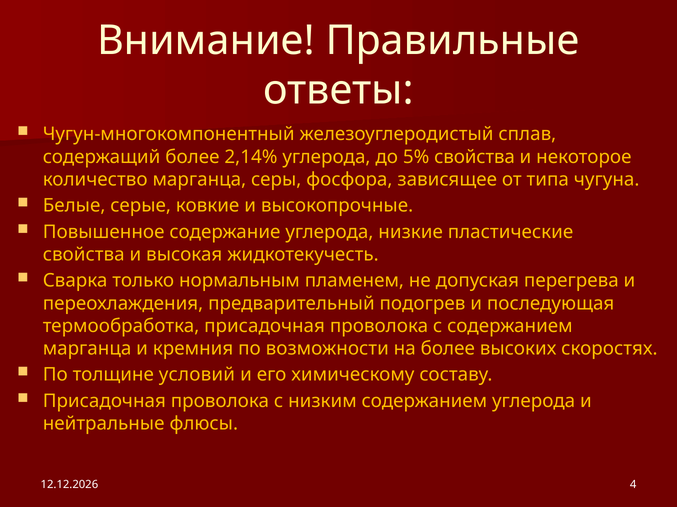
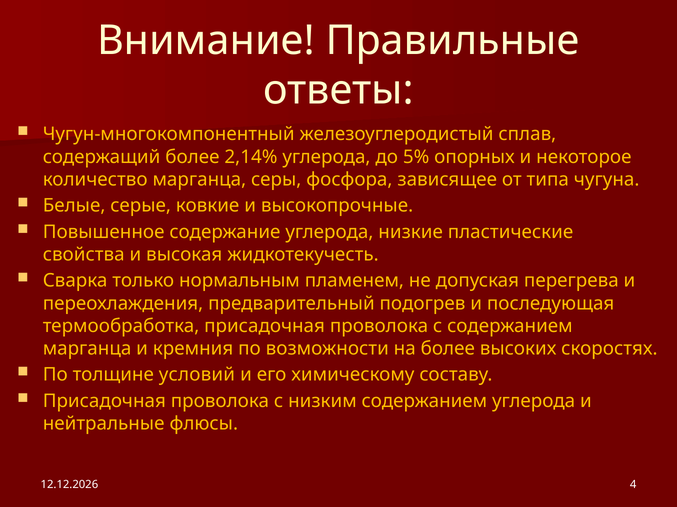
5% свойства: свойства -> опорных (474, 157)
